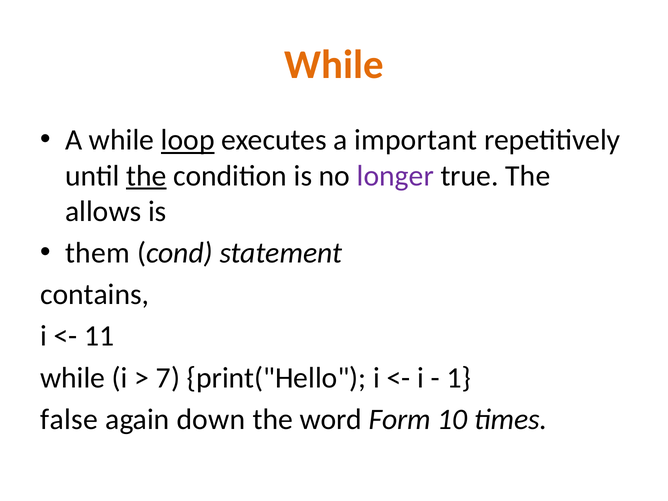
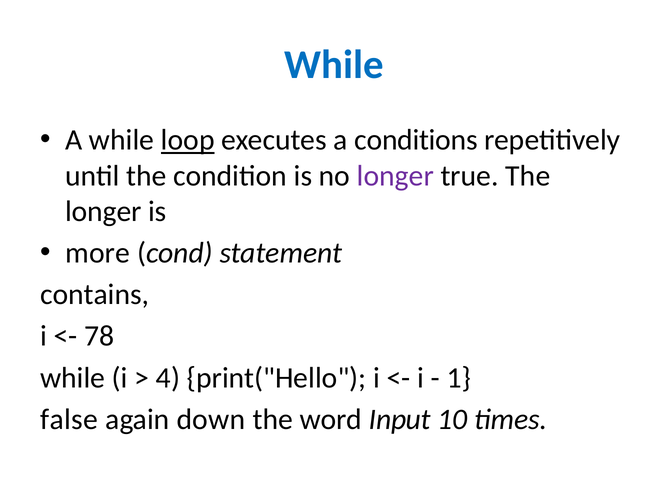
While colour: orange -> blue (334, 65)
important: important -> conditions (416, 140)
the underline: present -> none (146, 176)
allows: allows -> longer (103, 211)
them: them -> more (98, 253)
11: 11 -> 78 (99, 336)
7: 7 -> 4 (168, 378)
Form: Form -> Input (400, 419)
